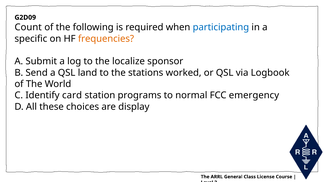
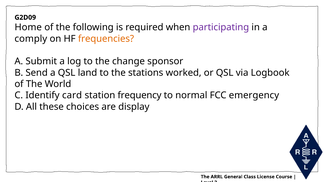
Count: Count -> Home (28, 27)
participating colour: blue -> purple (221, 27)
specific: specific -> comply (31, 39)
localize: localize -> change (128, 61)
programs: programs -> frequency (140, 95)
